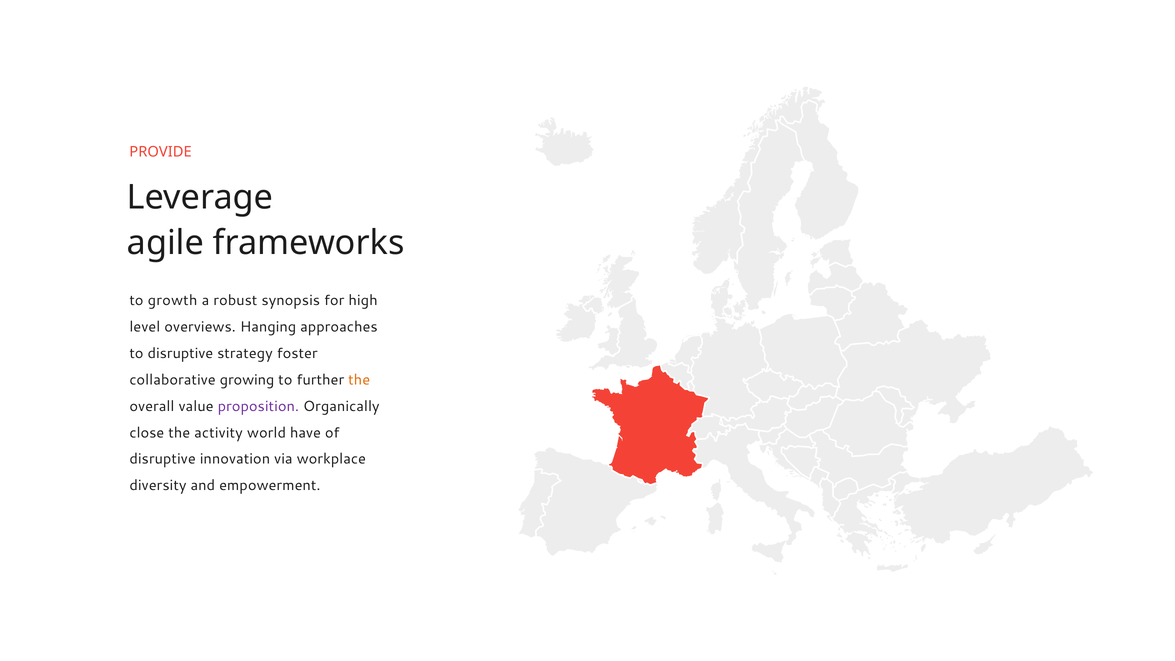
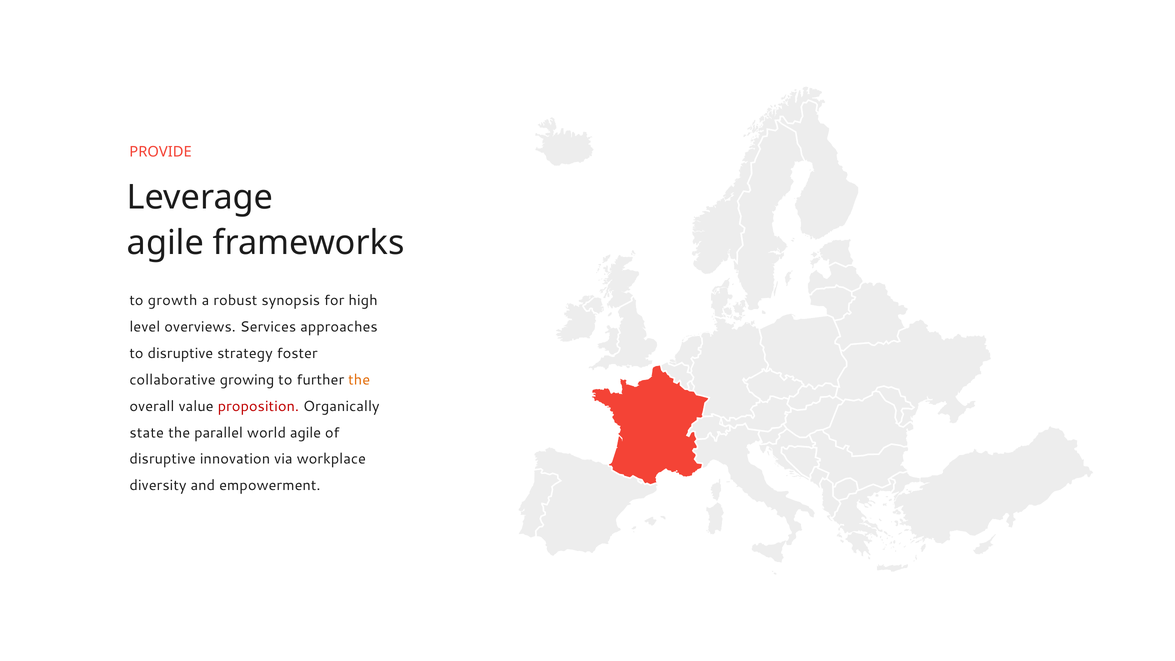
Hanging: Hanging -> Services (268, 327)
proposition colour: purple -> red (258, 406)
close: close -> state (147, 433)
activity: activity -> parallel (219, 433)
world have: have -> agile (305, 433)
